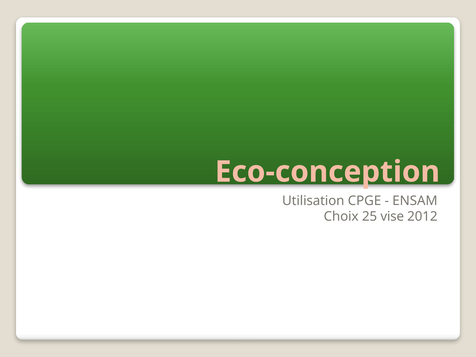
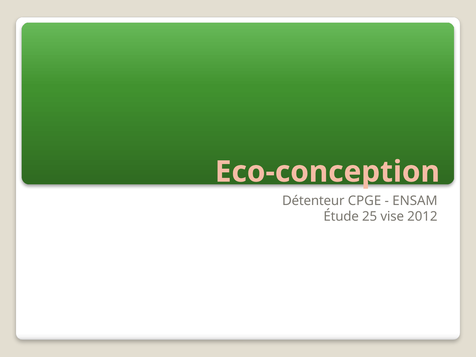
Utilisation: Utilisation -> Détenteur (313, 201)
Choix: Choix -> Étude (341, 217)
